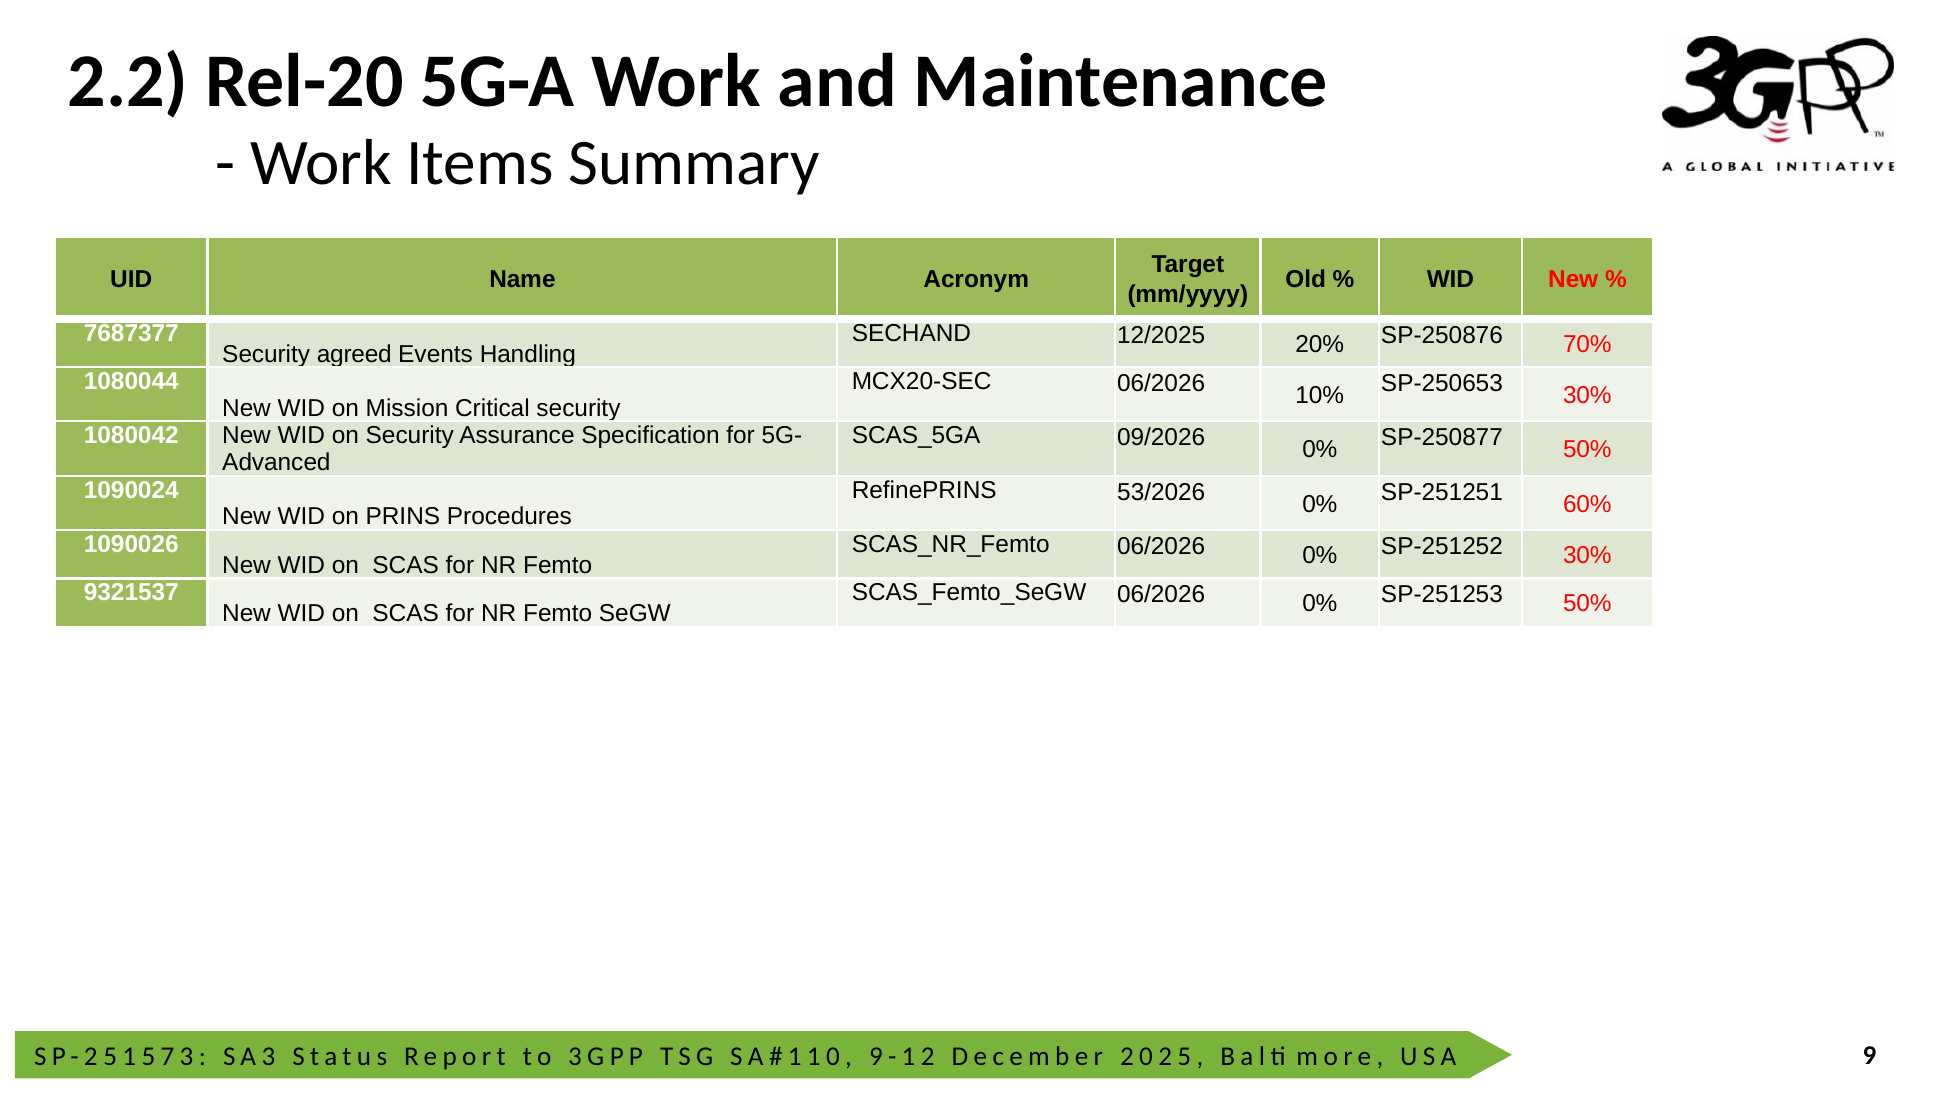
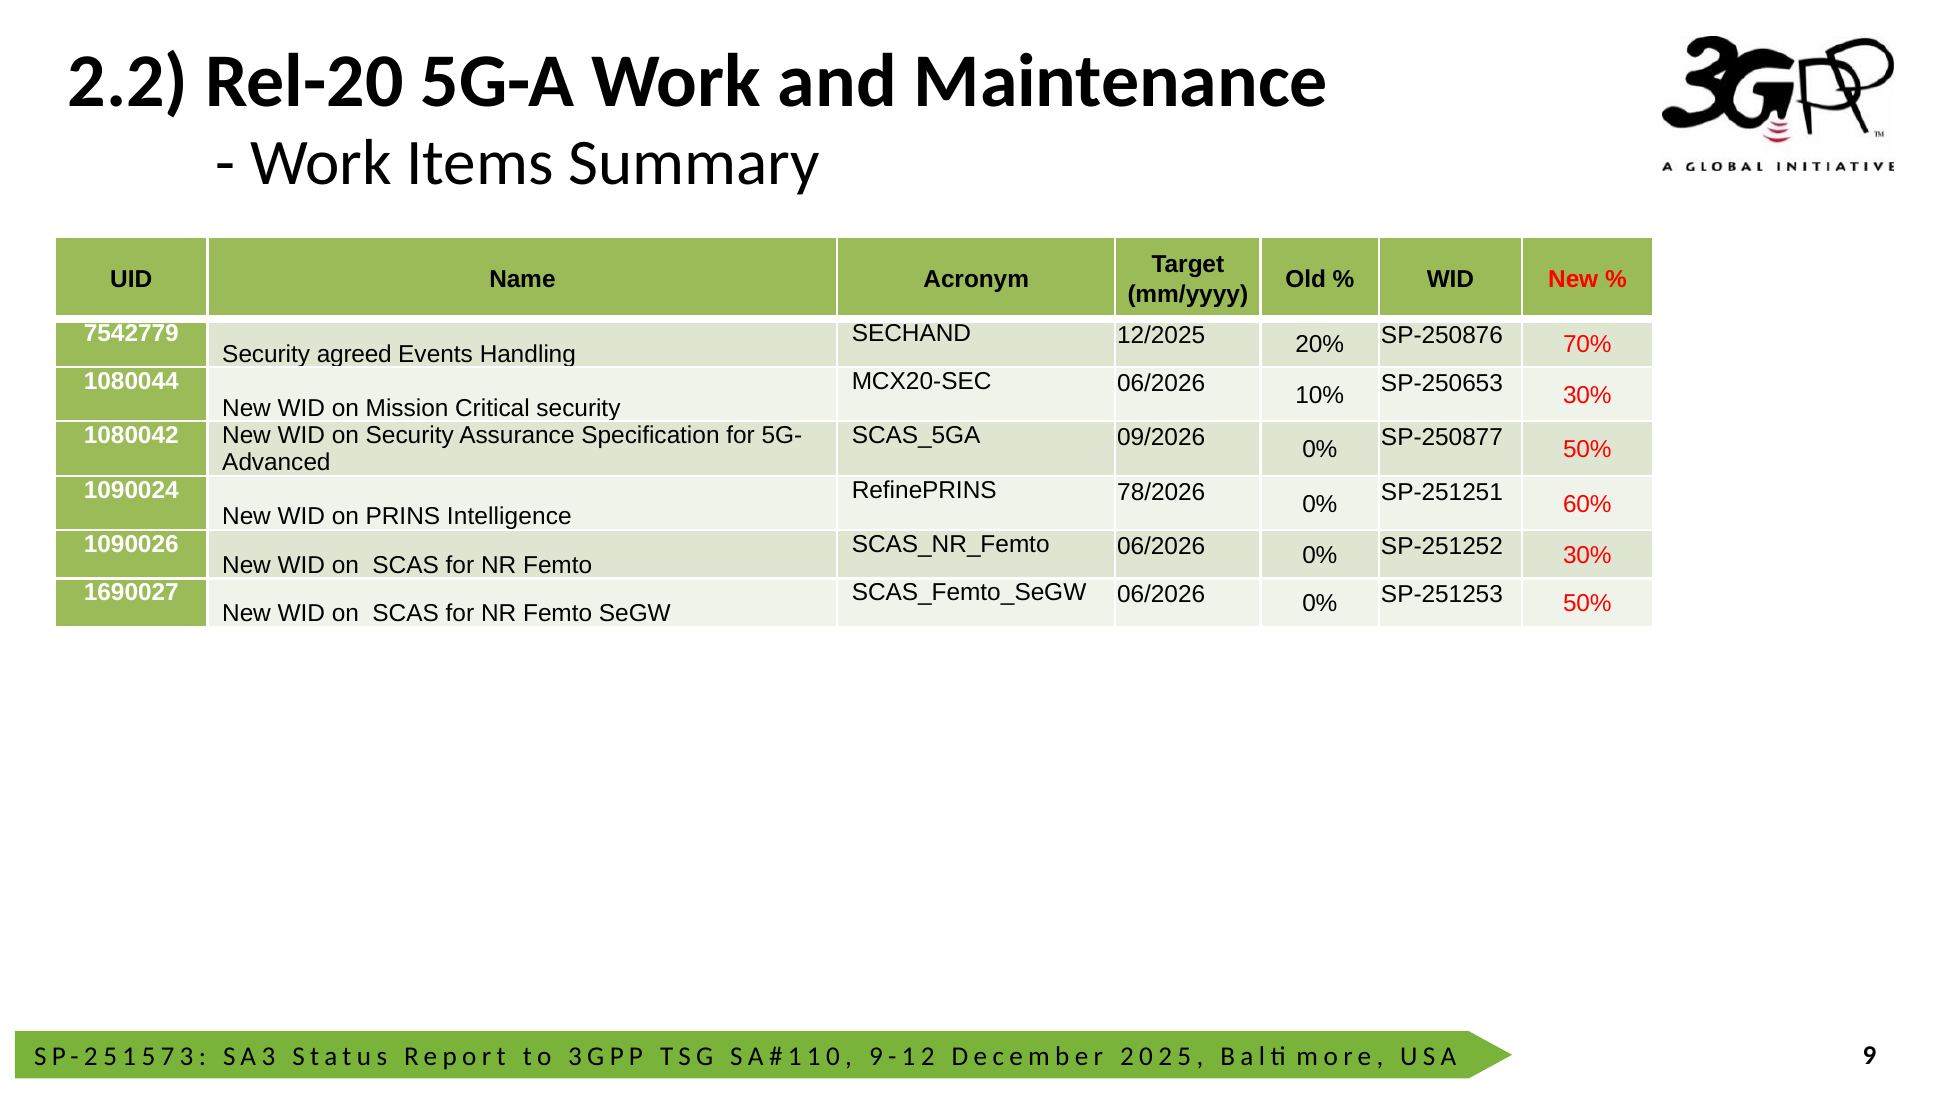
7687377: 7687377 -> 7542779 (131, 333)
53/2026: 53/2026 -> 78/2026 (1161, 492)
Procedures: Procedures -> Intelligence (509, 517)
9321537: 9321537 -> 1690027 (131, 593)
